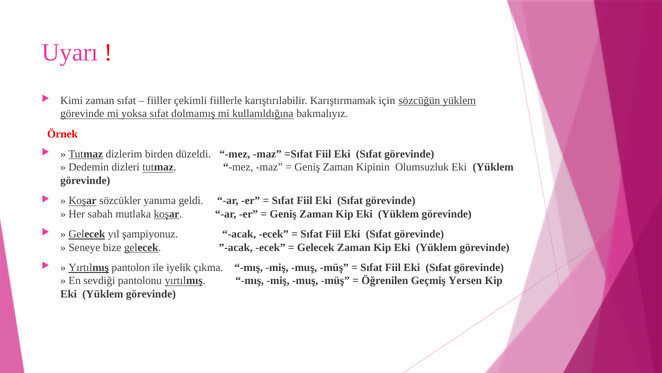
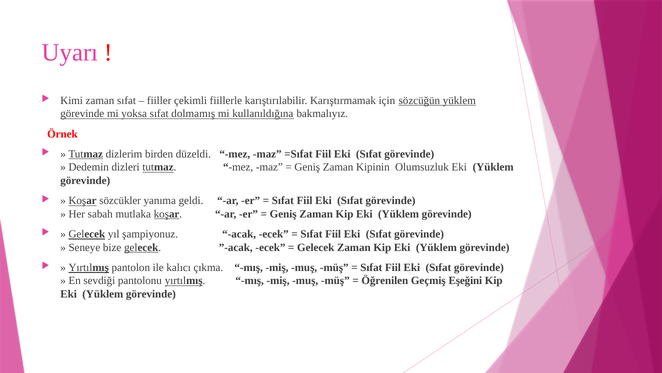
iyelik: iyelik -> kalıcı (179, 267)
Yersen: Yersen -> Eşeğini (465, 280)
